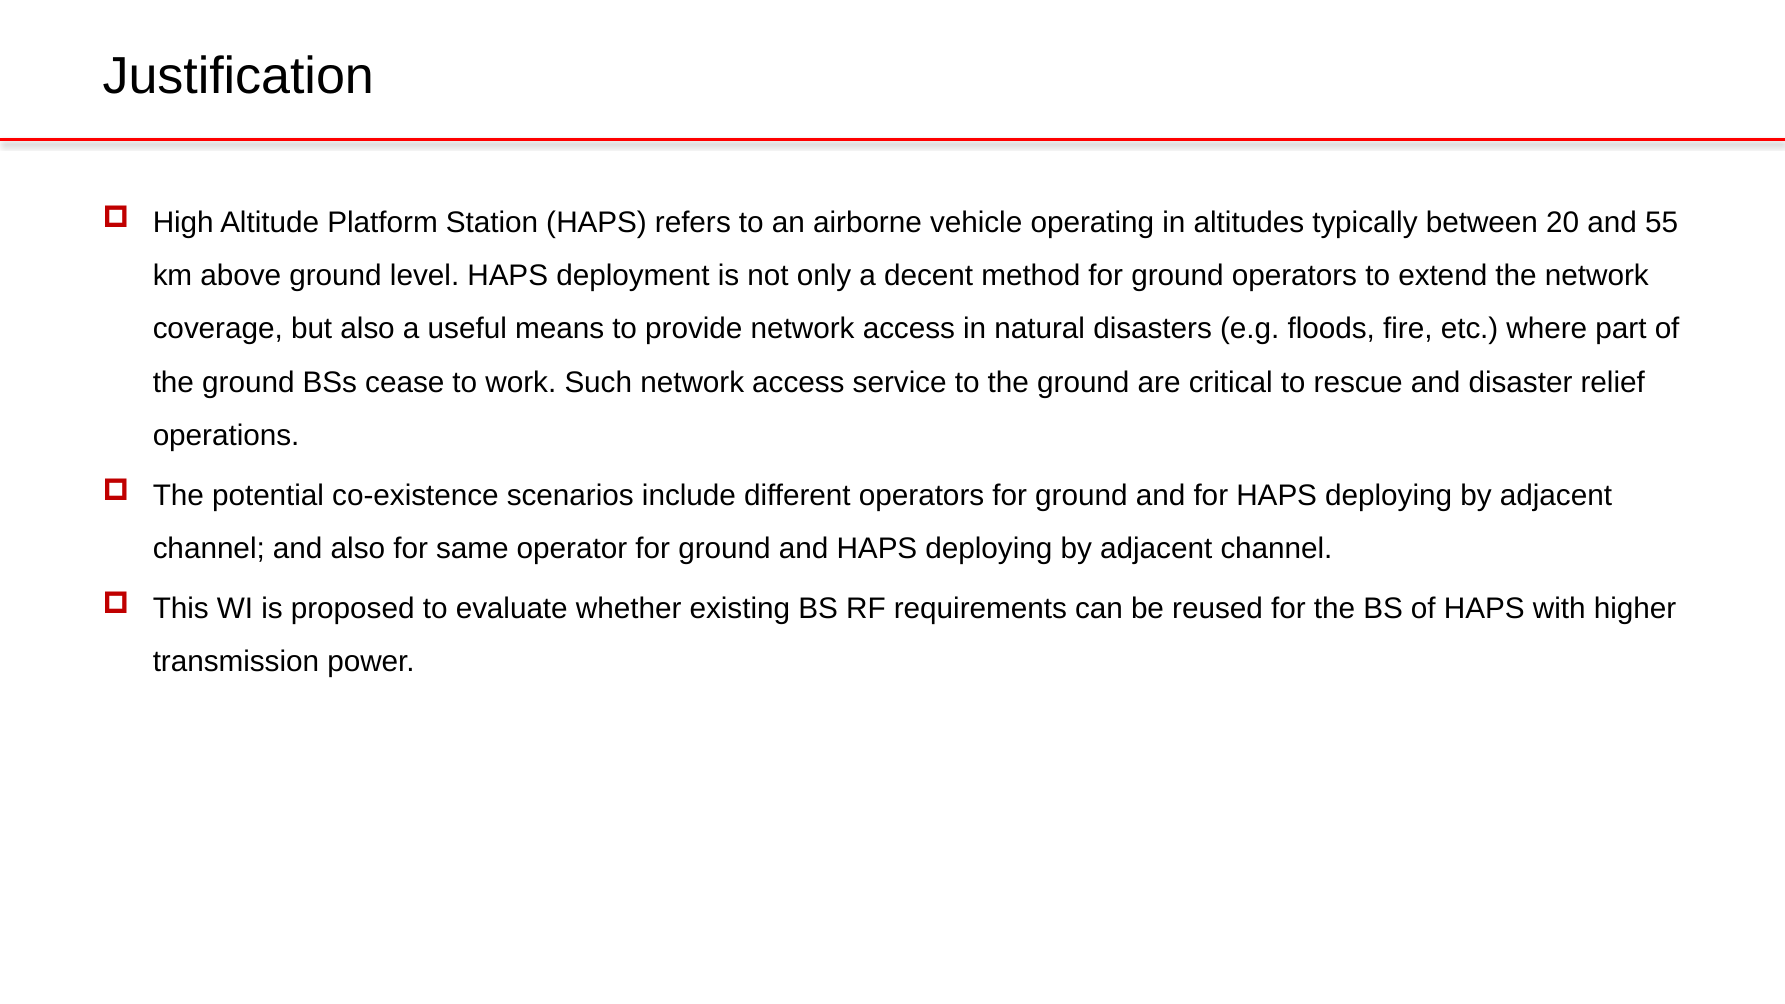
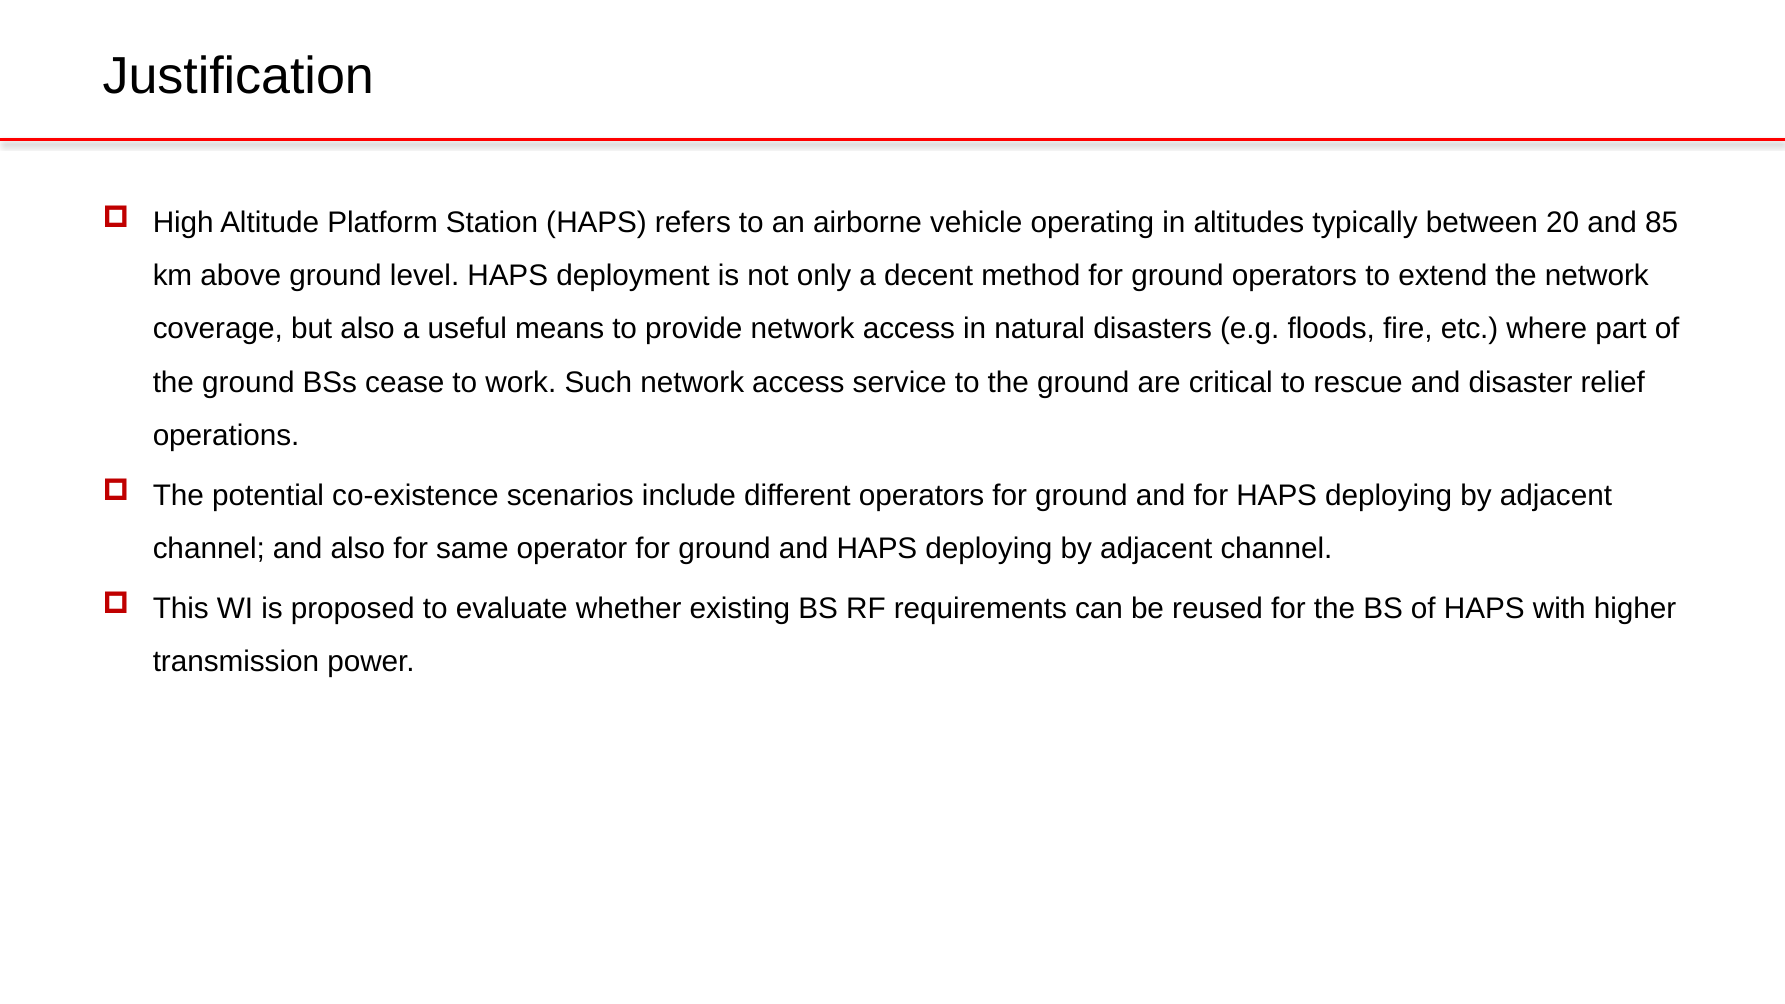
55: 55 -> 85 (1662, 222)
